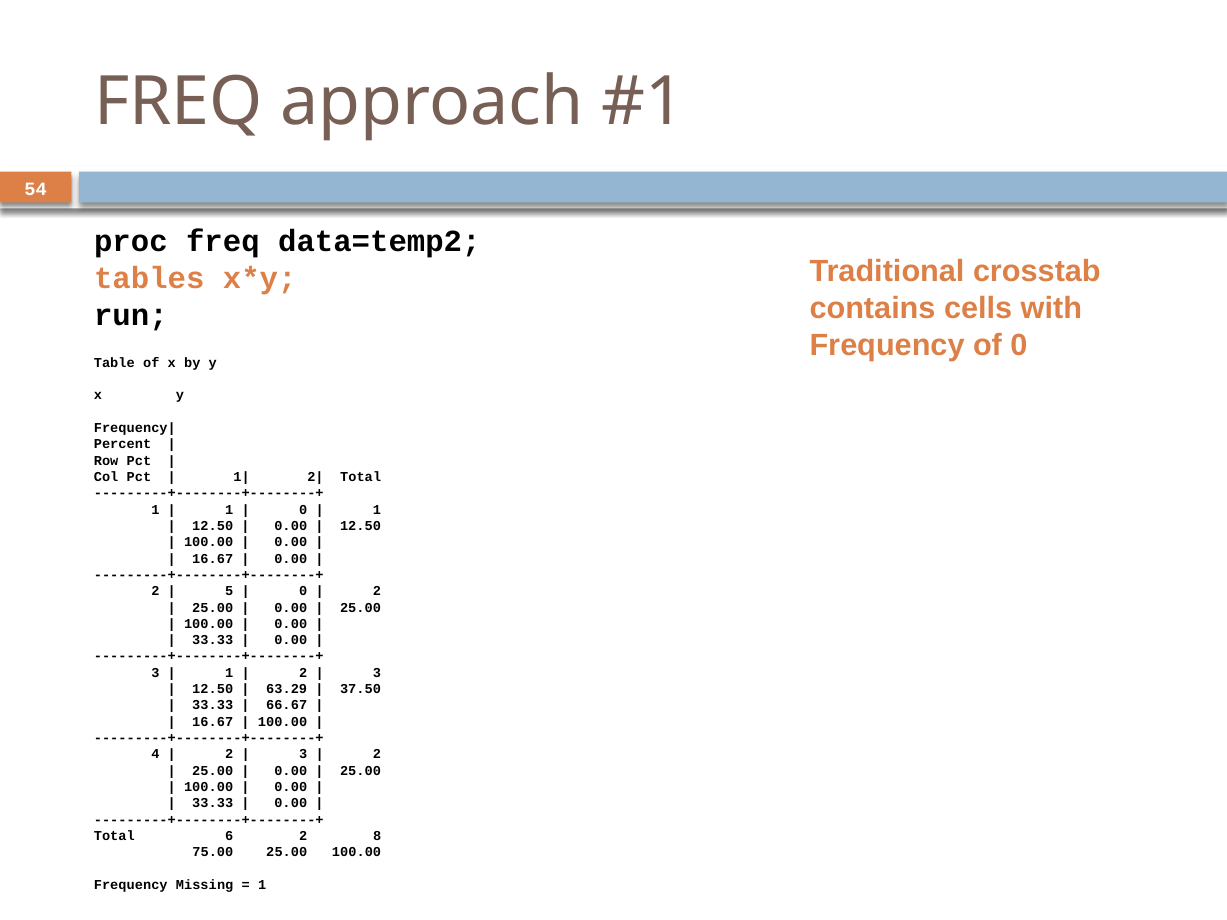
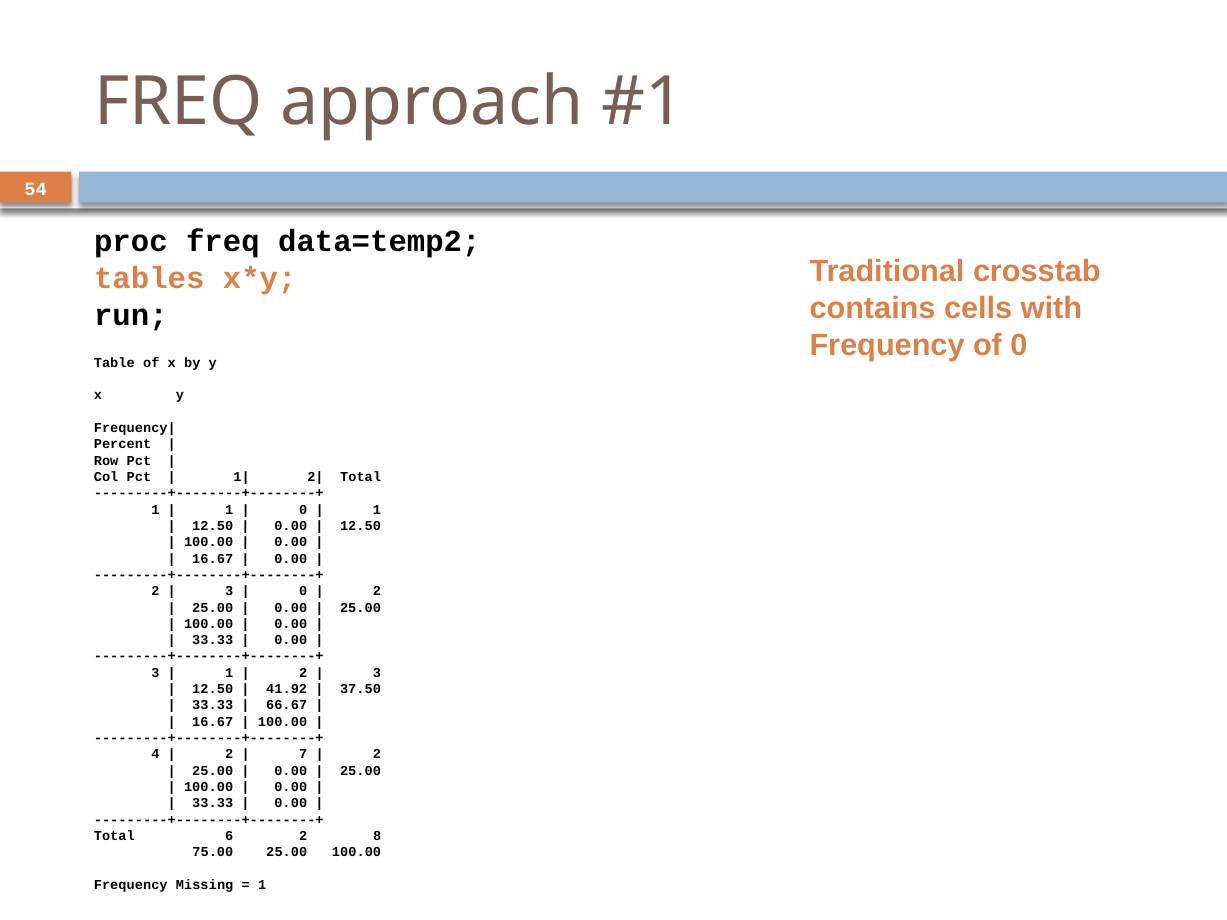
5: 5 -> 3 (229, 591)
63.29: 63.29 -> 41.92 (287, 689)
3: 3 -> 7 (303, 755)
